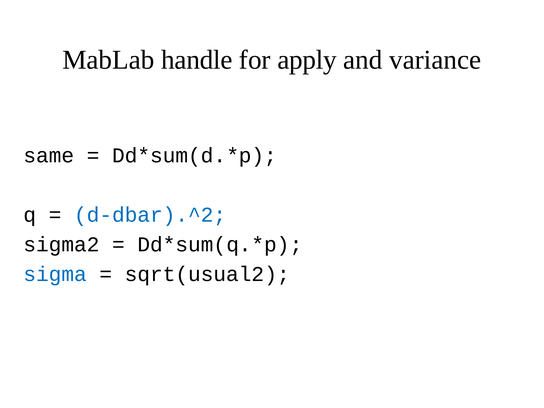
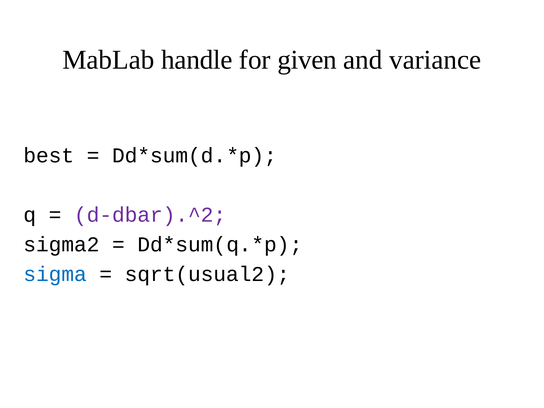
apply: apply -> given (307, 60)
same: same -> best (49, 156)
d-dbar).^2 colour: blue -> purple (150, 215)
